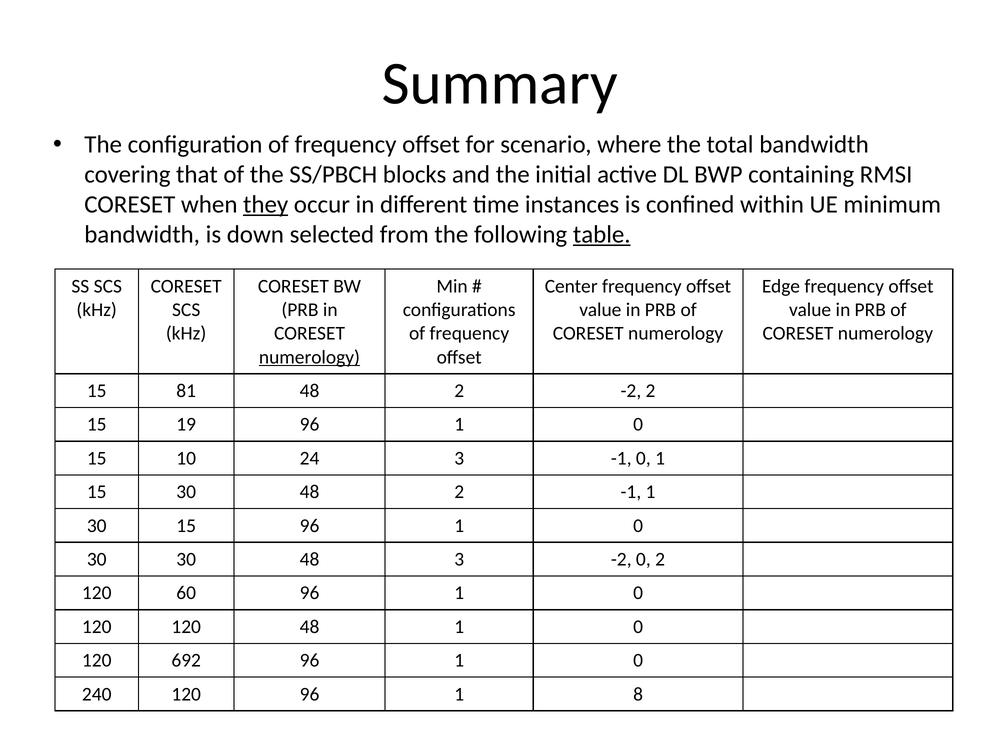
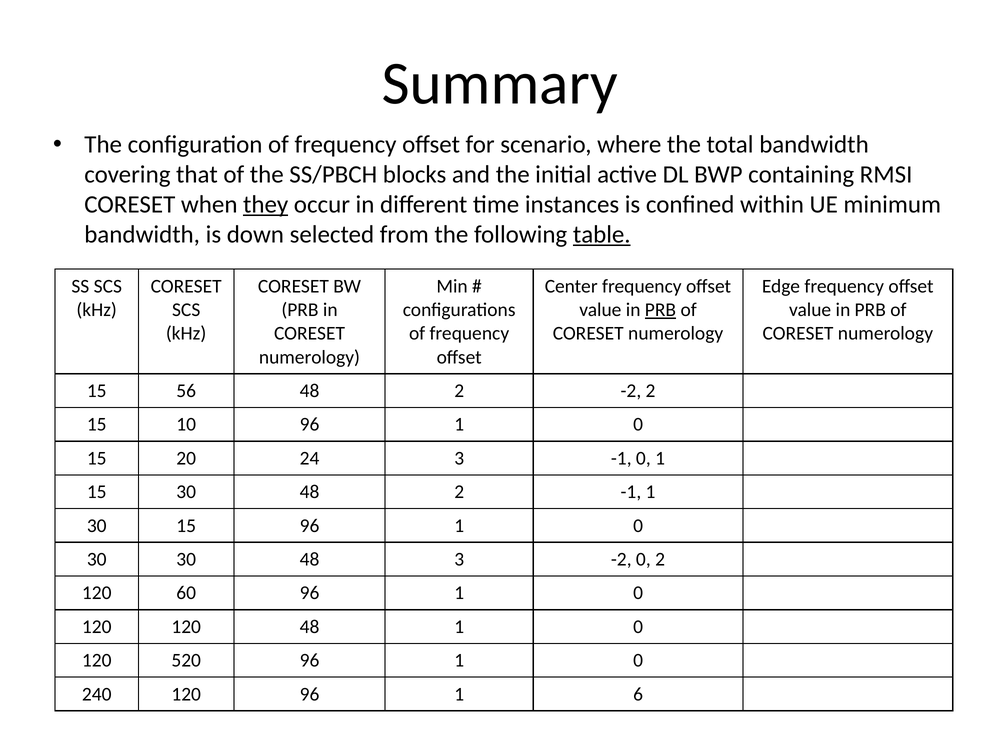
PRB underline: none -> present (660, 310)
numerology underline: present -> none (309, 357)
81: 81 -> 56 (186, 391)
19: 19 -> 10 (186, 425)
10: 10 -> 20 (186, 458)
692: 692 -> 520 (186, 660)
8: 8 -> 6 (638, 694)
